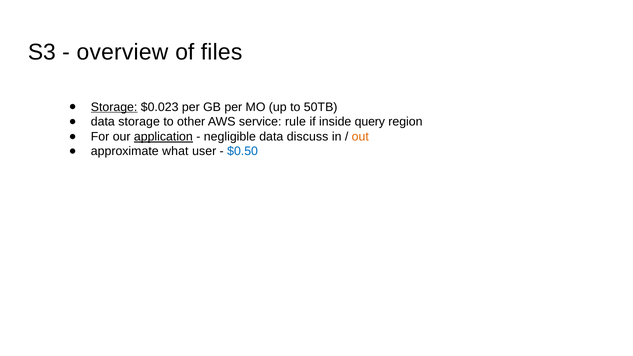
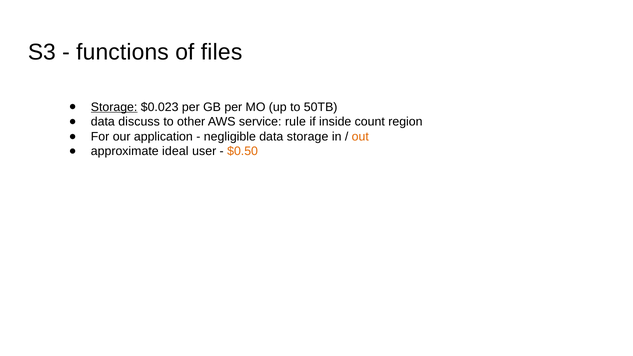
overview: overview -> functions (122, 52)
data storage: storage -> discuss (139, 122)
query: query -> count (370, 122)
application underline: present -> none (163, 137)
data discuss: discuss -> storage (308, 137)
what: what -> ideal (175, 151)
$0.50 colour: blue -> orange (243, 151)
